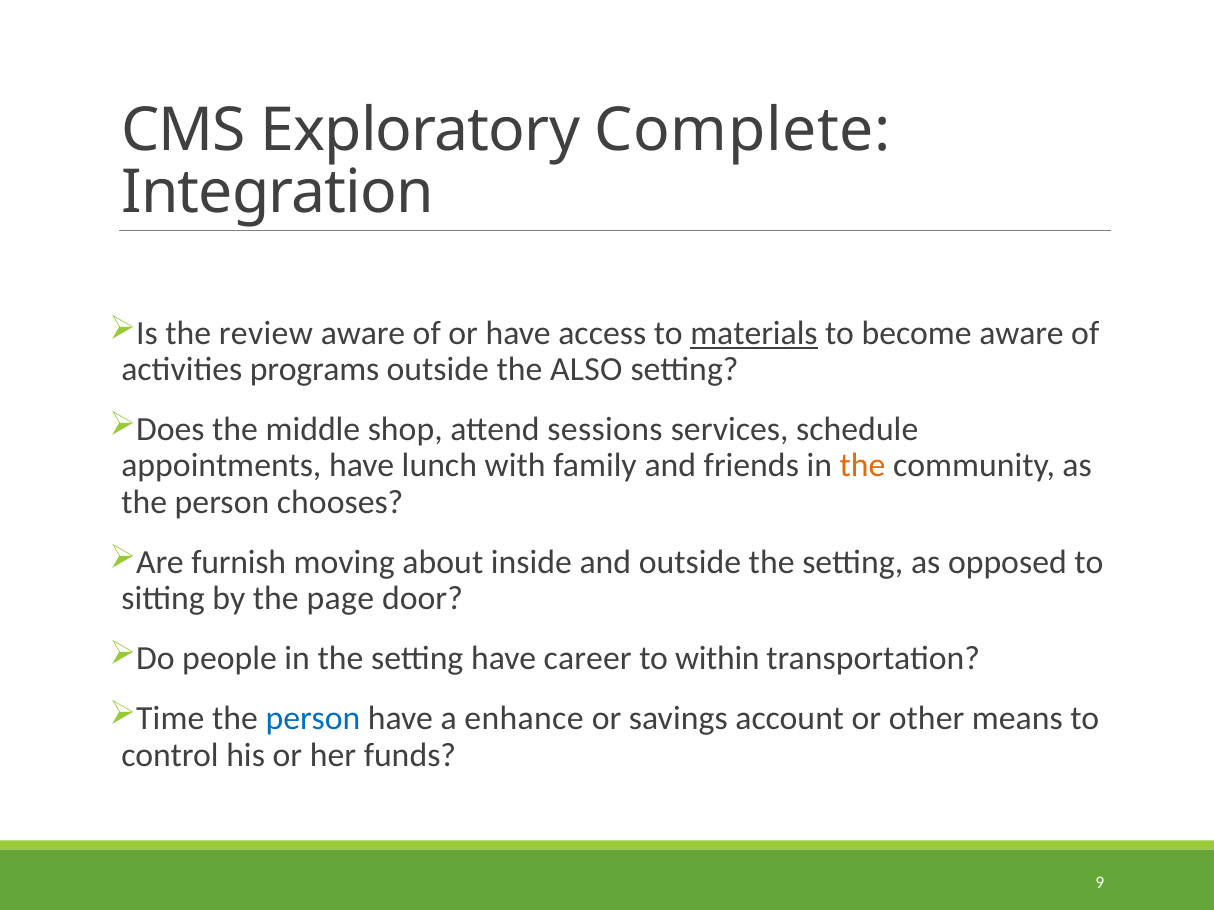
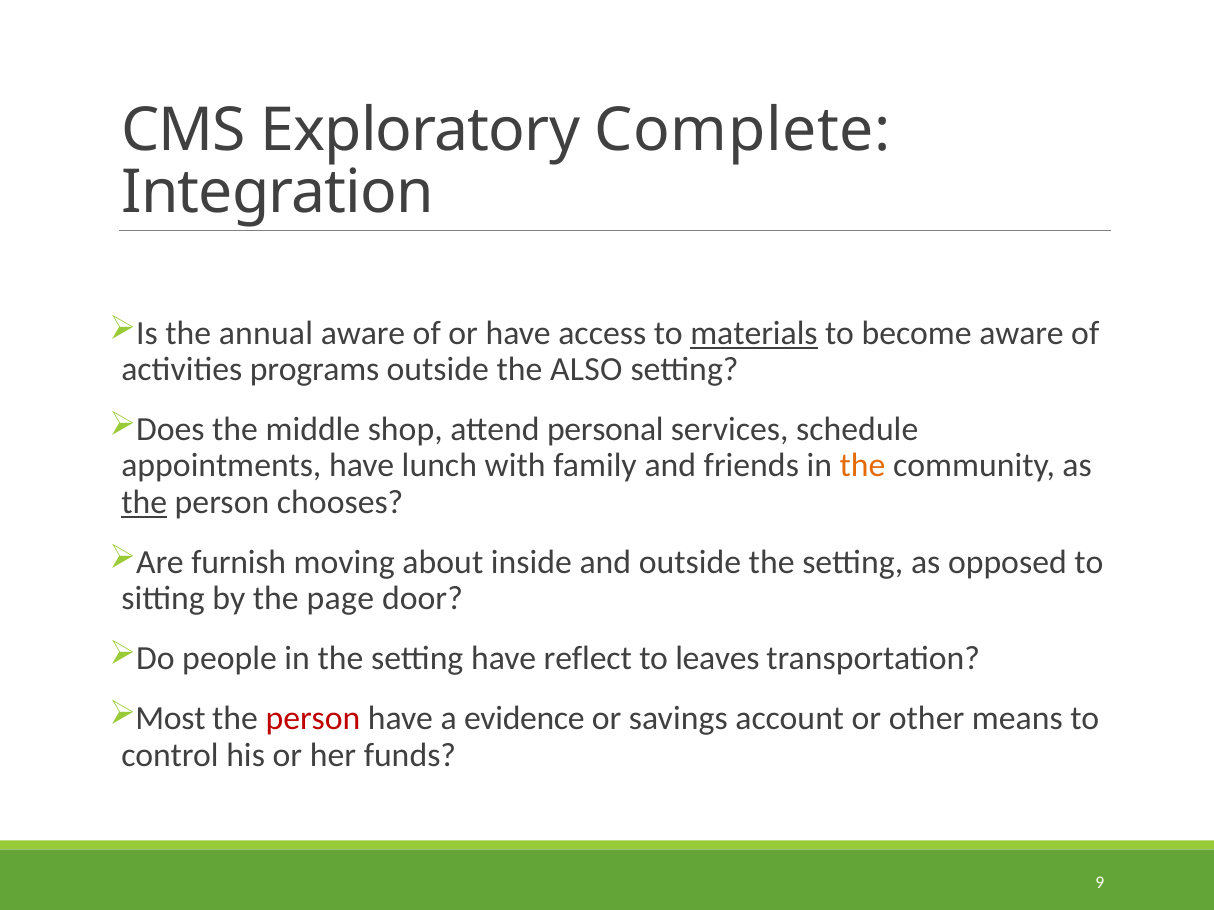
review: review -> annual (266, 333)
sessions: sessions -> personal (605, 430)
the underline: none -> present (144, 503)
career: career -> reflect (588, 659)
within: within -> leaves (717, 659)
Time: Time -> Most (171, 719)
person colour: blue -> red (313, 719)
enhance: enhance -> evidence (524, 719)
